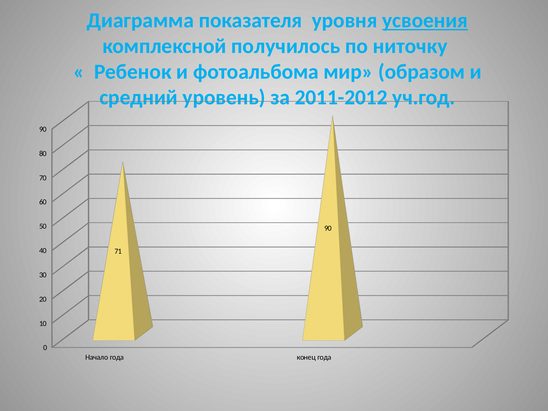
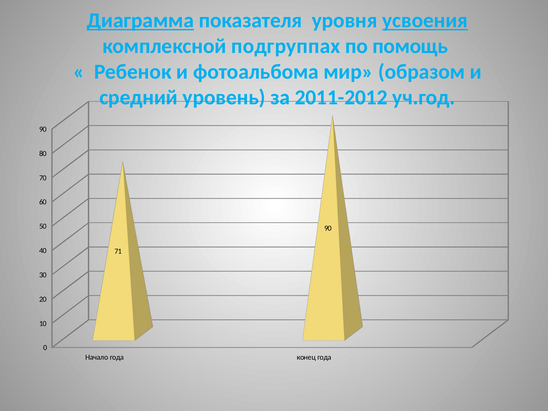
Диаграмма underline: none -> present (140, 21)
получилось: получилось -> подгруппах (286, 46)
ниточку: ниточку -> помощь (410, 46)
